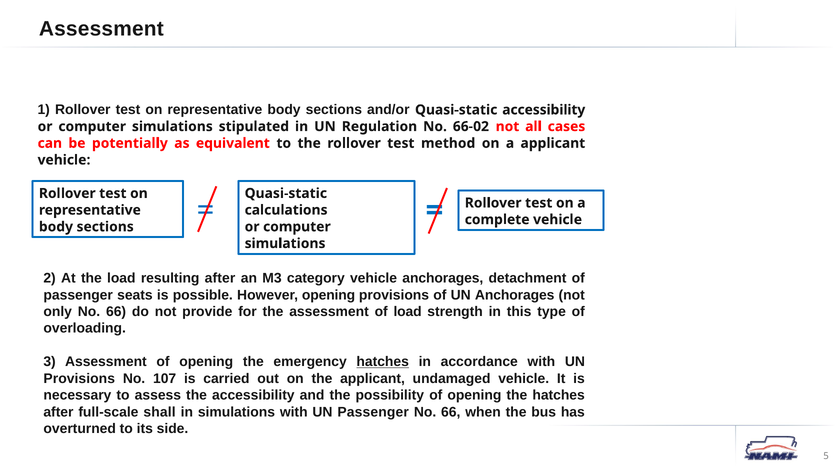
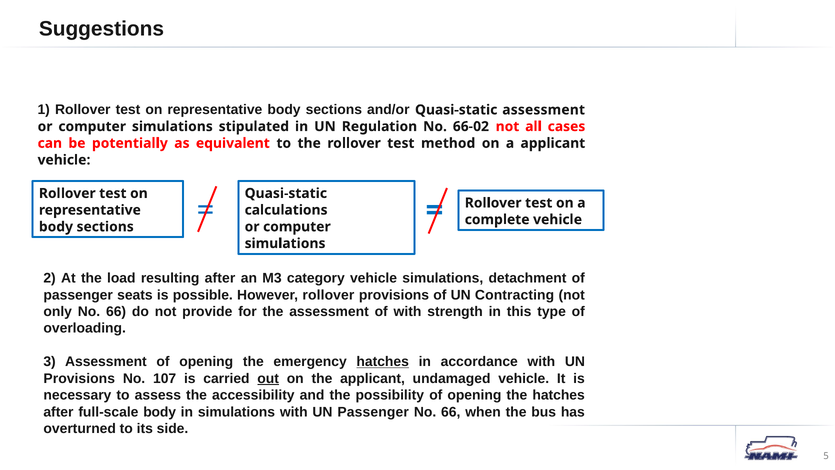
Assessment: Assessment -> Suggestions (101, 29)
Quasi-static accessibility: accessibility -> assessment (544, 110)
vehicle anchorages: anchorages -> simulations (443, 278)
However opening: opening -> rollover (328, 295)
UN Anchorages: Anchorages -> Contracting (515, 295)
of load: load -> with (407, 311)
out underline: none -> present (268, 378)
full-scale shall: shall -> body (160, 412)
